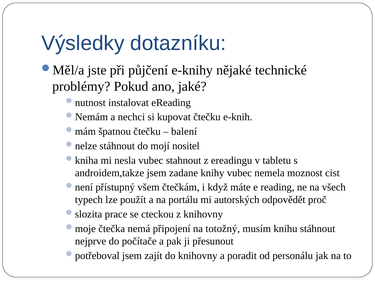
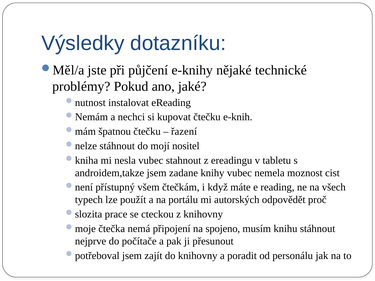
balení: balení -> řazení (184, 132)
totožný: totožný -> spojeno (223, 229)
